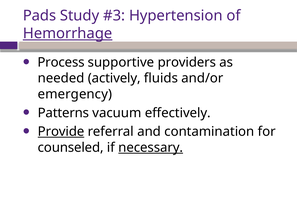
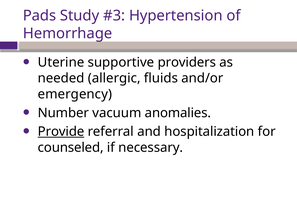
Hemorrhage underline: present -> none (68, 33)
Process: Process -> Uterine (61, 62)
actively: actively -> allergic (114, 78)
Patterns: Patterns -> Number (63, 113)
effectively: effectively -> anomalies (178, 113)
contamination: contamination -> hospitalization (209, 131)
necessary underline: present -> none (151, 147)
